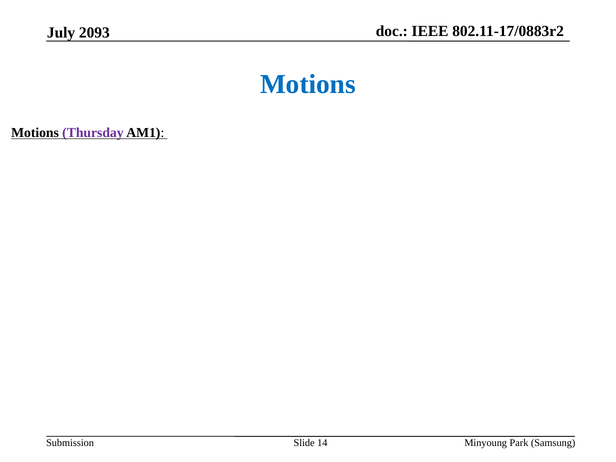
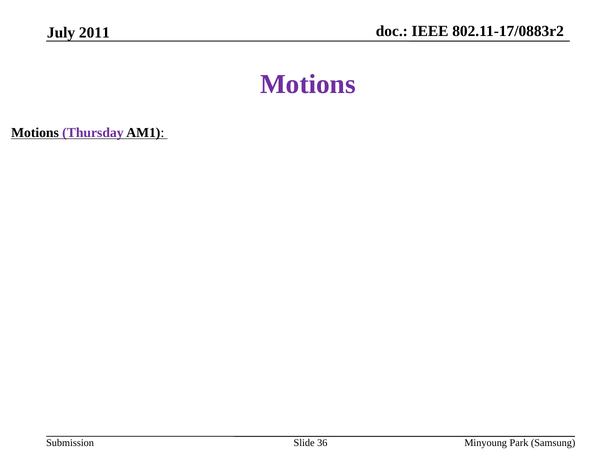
2093: 2093 -> 2011 (94, 33)
Motions colour: blue -> purple (308, 84)
14: 14 -> 36 (322, 443)
